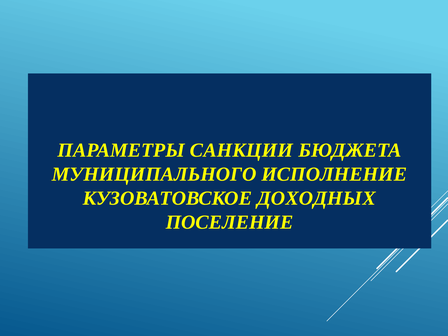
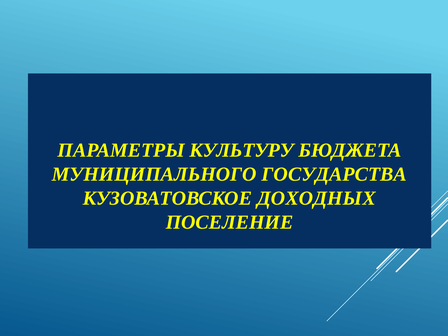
САНКЦИИ: САНКЦИИ -> КУЛЬТУРУ (242, 150)
ИСПОЛНЕНИЕ: ИСПОЛНЕНИЕ -> ГОСУДАРСТВА (334, 174)
